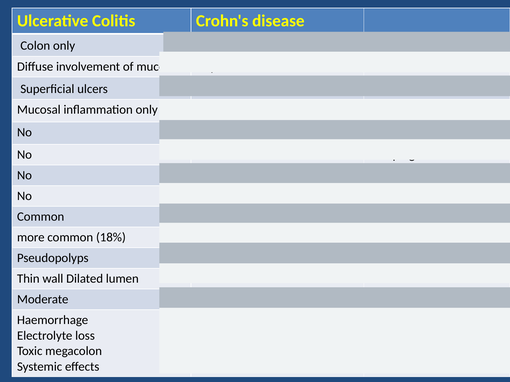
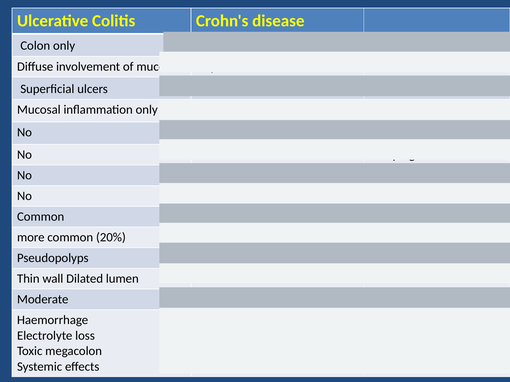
18%: 18% -> 20% (111, 238)
